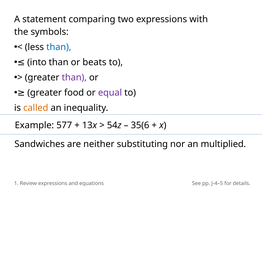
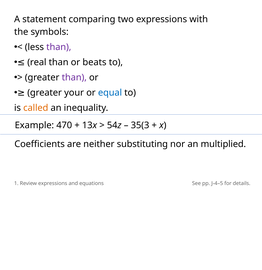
than colour: blue -> purple (59, 47)
into: into -> real (37, 62)
food: food -> your (74, 93)
equal colour: purple -> blue (110, 93)
577: 577 -> 470 (64, 125)
35(6: 35(6 -> 35(3 (140, 125)
Sandwiches: Sandwiches -> Coefficients (40, 144)
